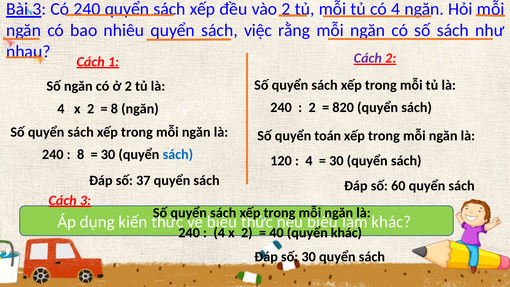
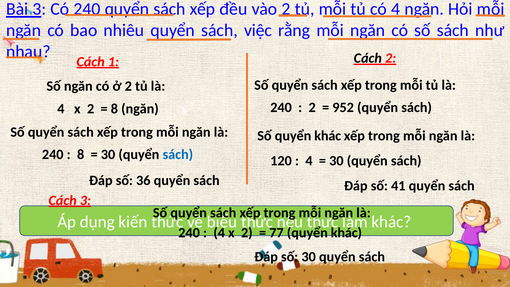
Cách colour: purple -> black (368, 58)
820: 820 -> 952 (343, 107)
Số quyển toán: toán -> khác (328, 136)
37: 37 -> 36 (143, 181)
60: 60 -> 41 (398, 186)
nêu biểu: biểu -> thức (323, 222)
40: 40 -> 77 (276, 233)
